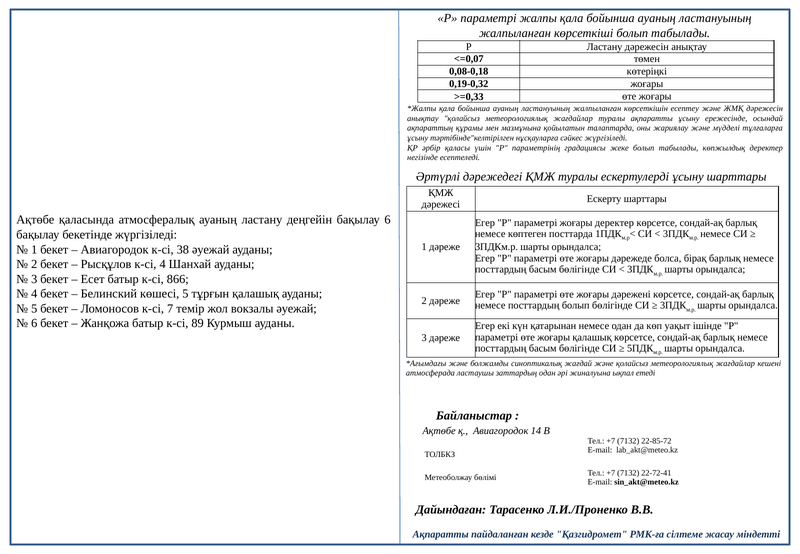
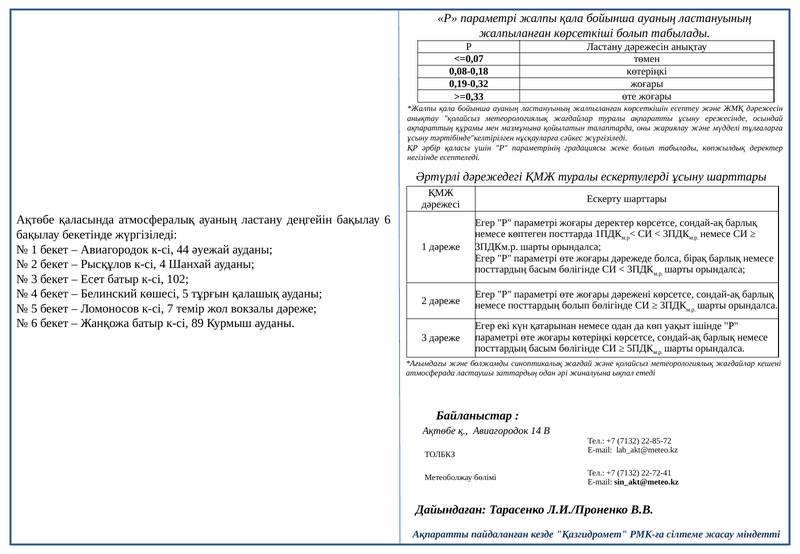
38: 38 -> 44 (183, 249)
866: 866 -> 102 (178, 279)
вокзалы әуежай: әуежай -> дәреже (297, 308)
жоғары қалашық: қалашық -> көтеріңкі (592, 337)
